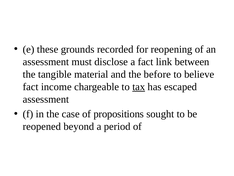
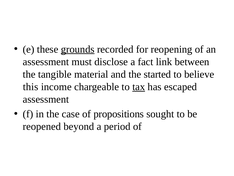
grounds underline: none -> present (78, 49)
before: before -> started (157, 74)
fact: fact -> this (31, 87)
